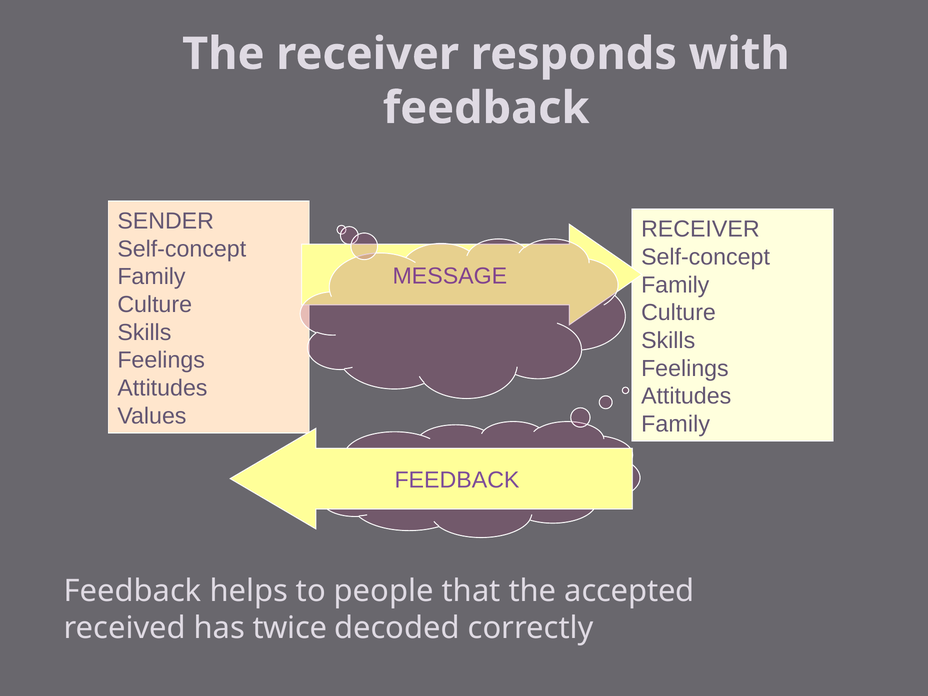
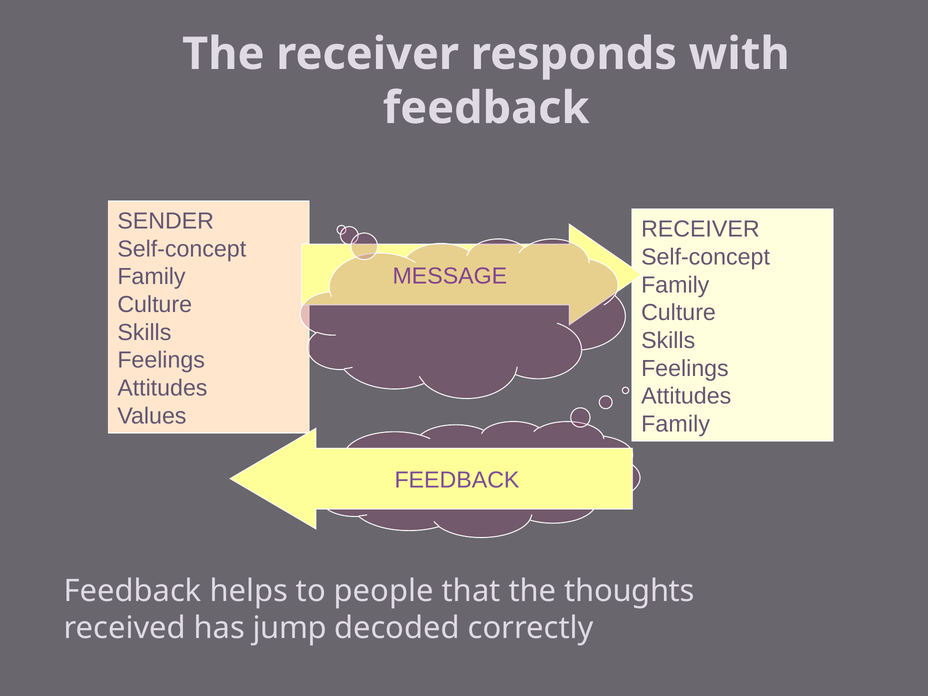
accepted: accepted -> thoughts (629, 591)
twice: twice -> jump (290, 628)
